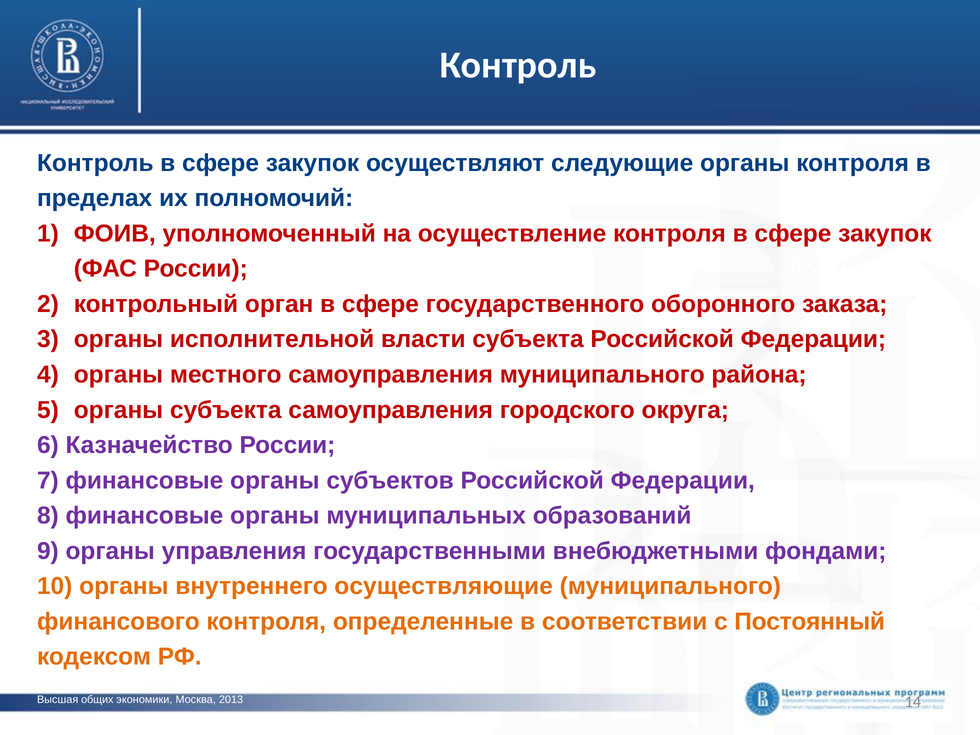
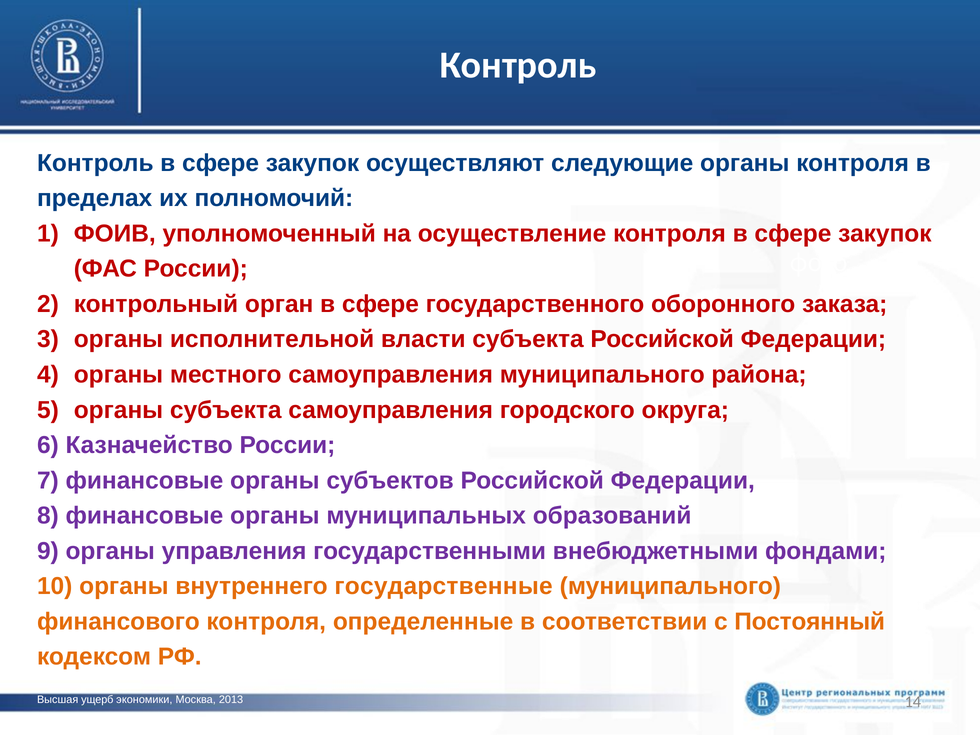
осуществляющие: осуществляющие -> государственные (444, 586)
общих: общих -> ущерб (97, 700)
